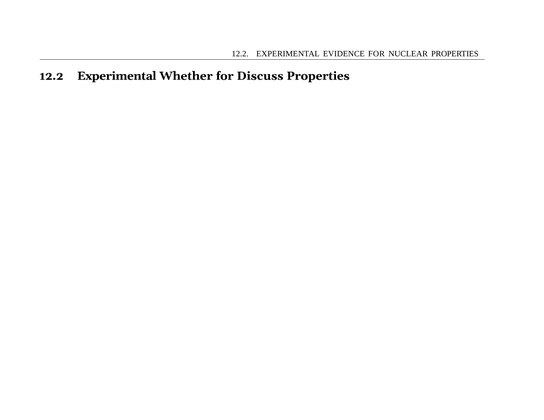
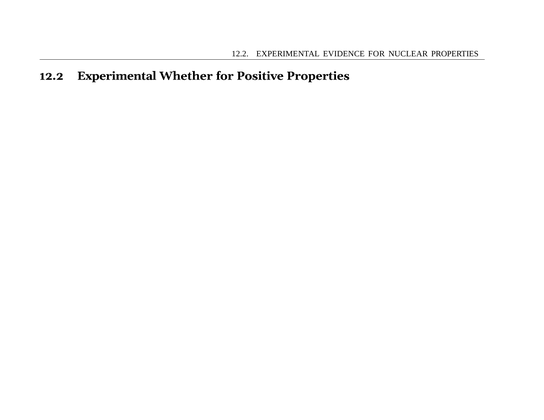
Discuss: Discuss -> Positive (260, 76)
